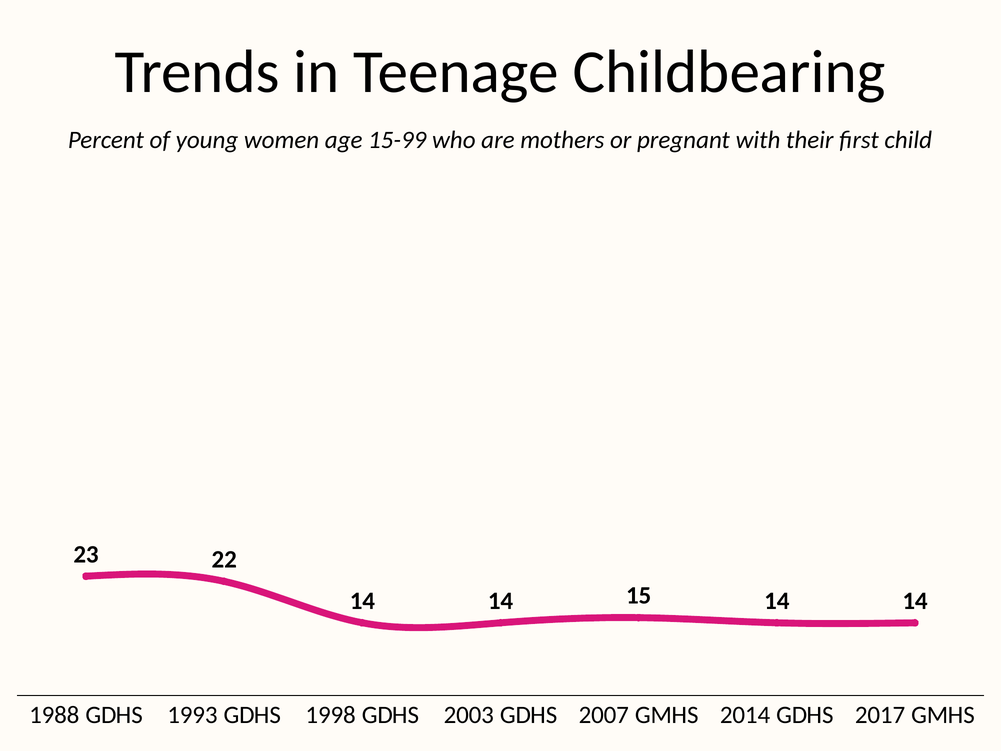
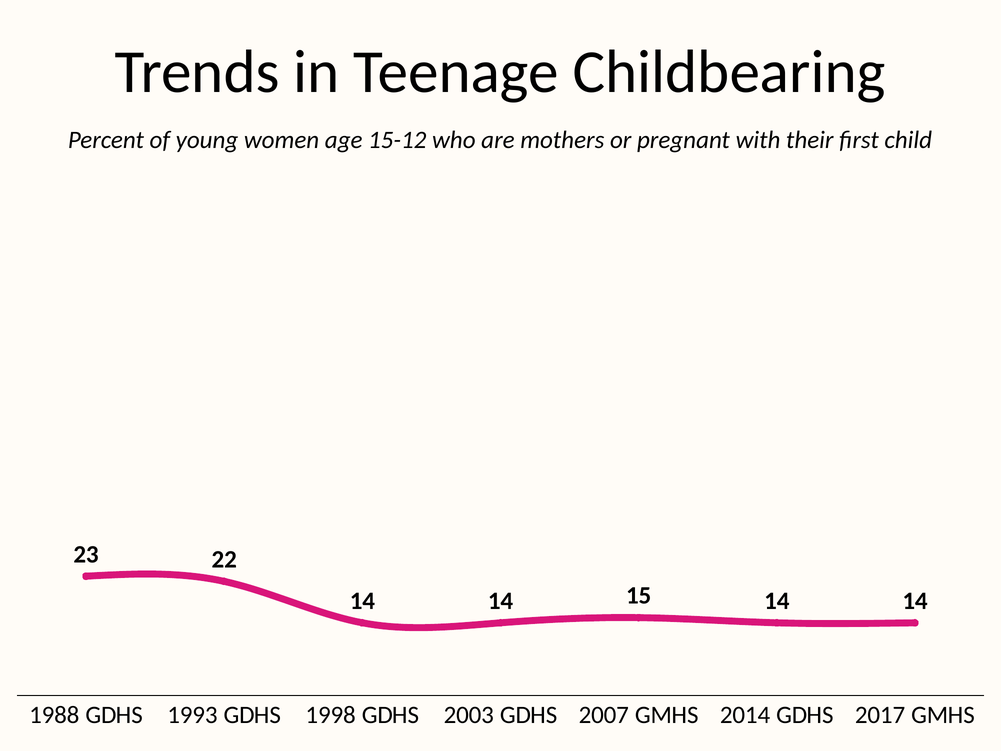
15-99: 15-99 -> 15-12 (397, 140)
